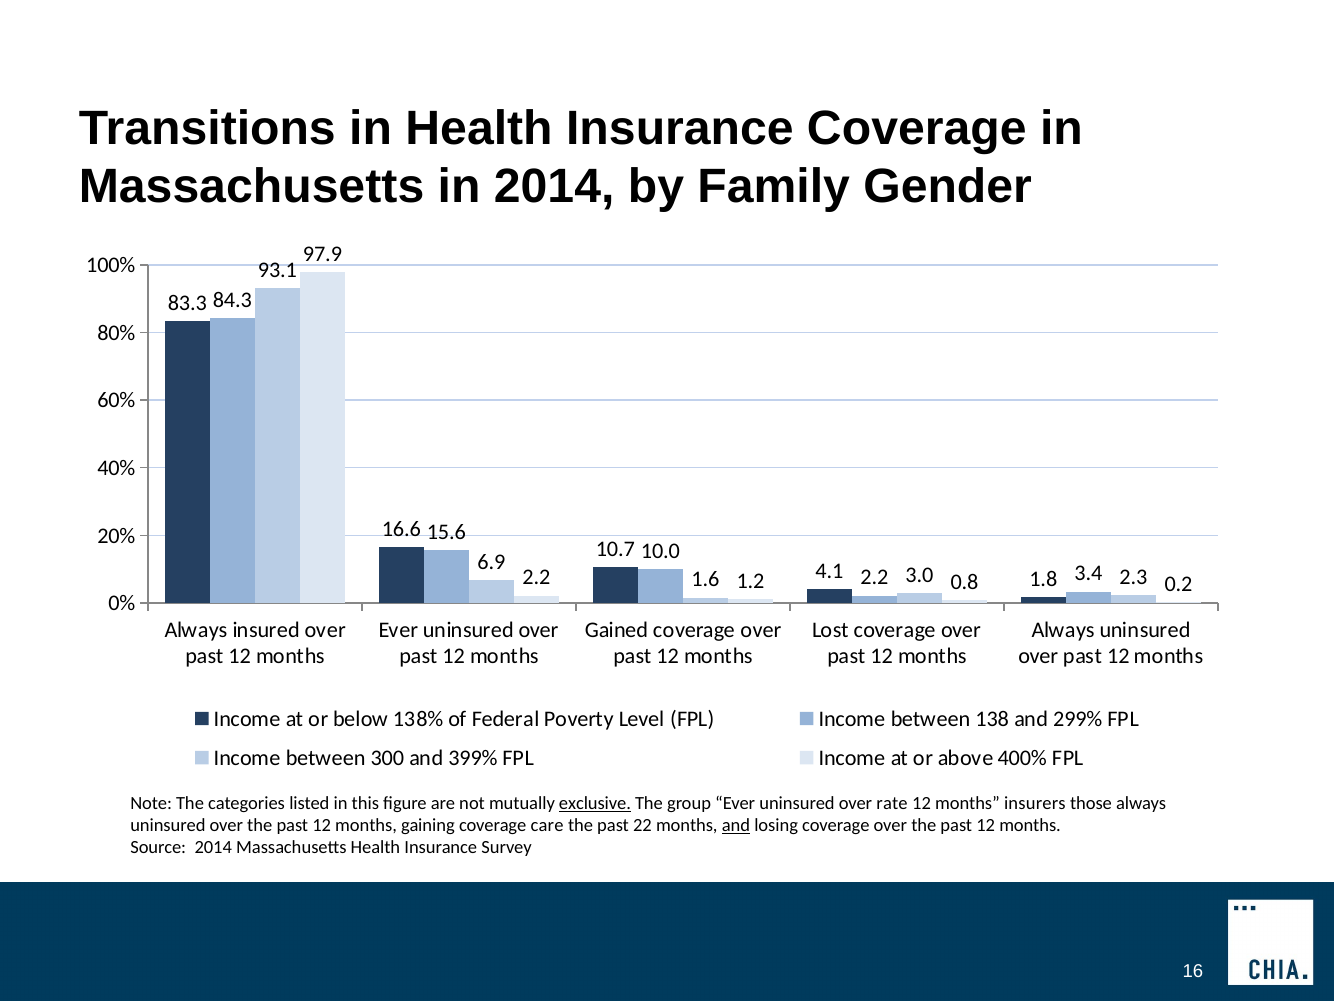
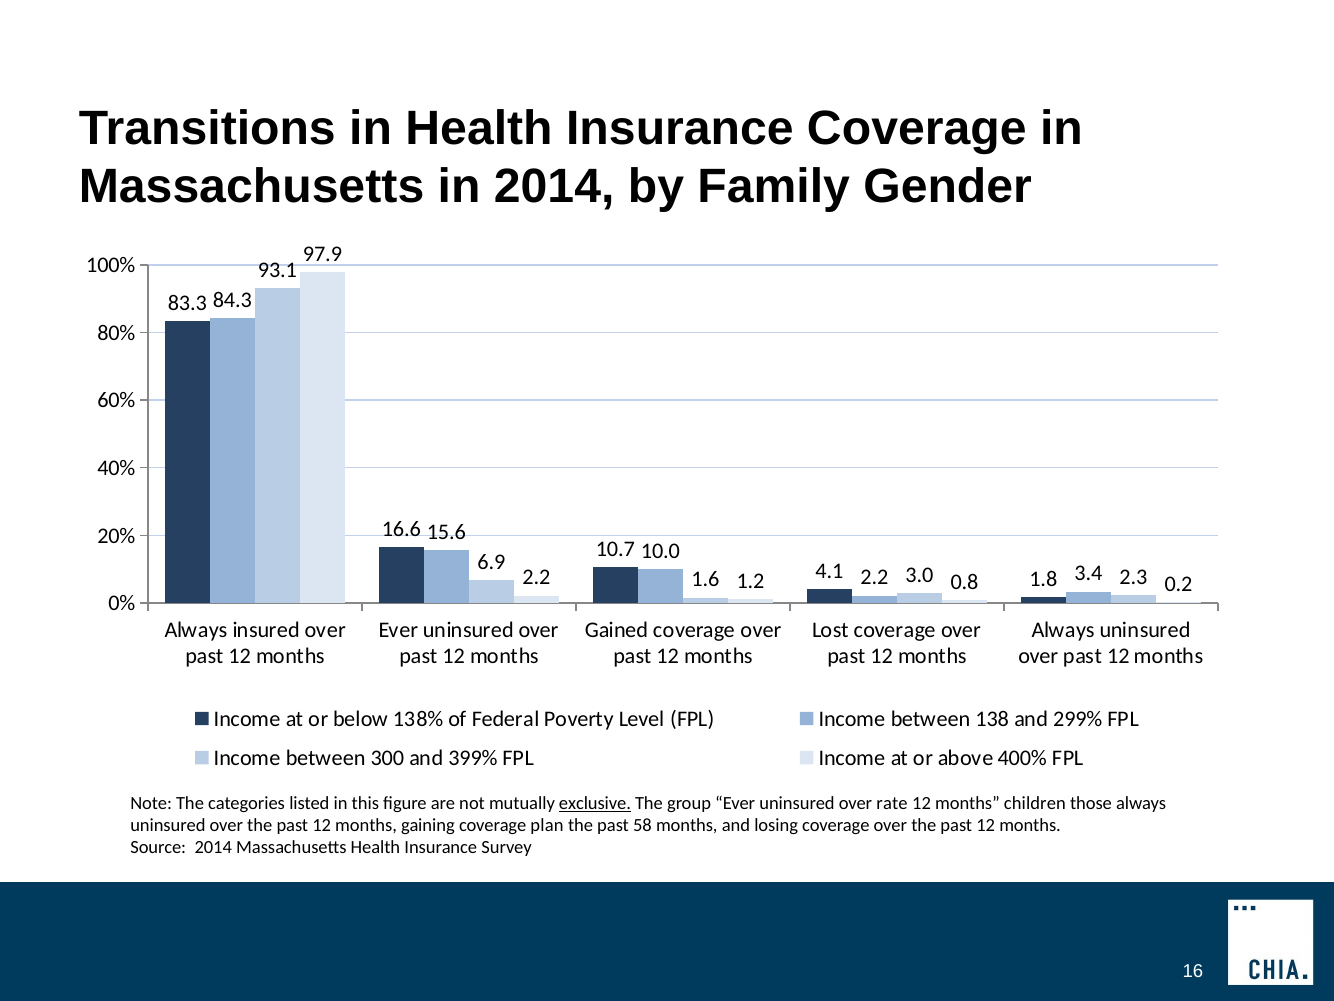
insurers: insurers -> children (1035, 803)
care: care -> plan (547, 825)
22: 22 -> 58 (642, 825)
and underline: present -> none (736, 825)
